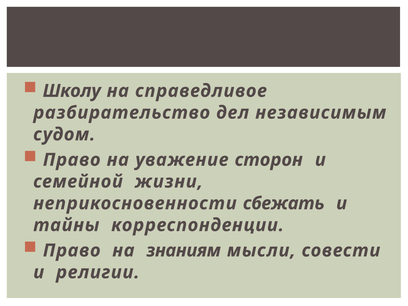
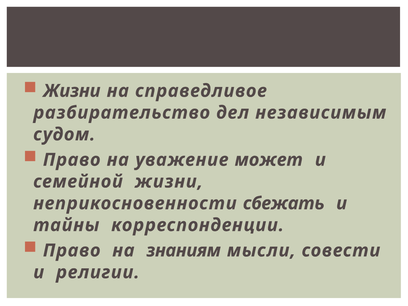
Школу: Школу -> Жизни (72, 91)
сторон: сторон -> может (269, 160)
